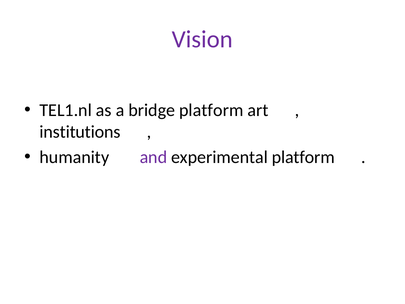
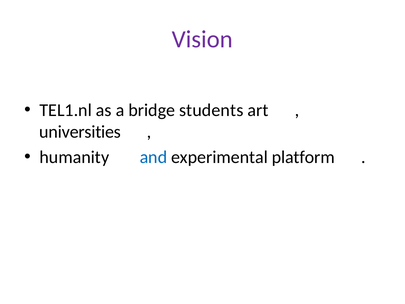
bridge platform: platform -> students (211, 110)
institutions: institutions -> universities (80, 132)
and colour: purple -> blue (153, 157)
